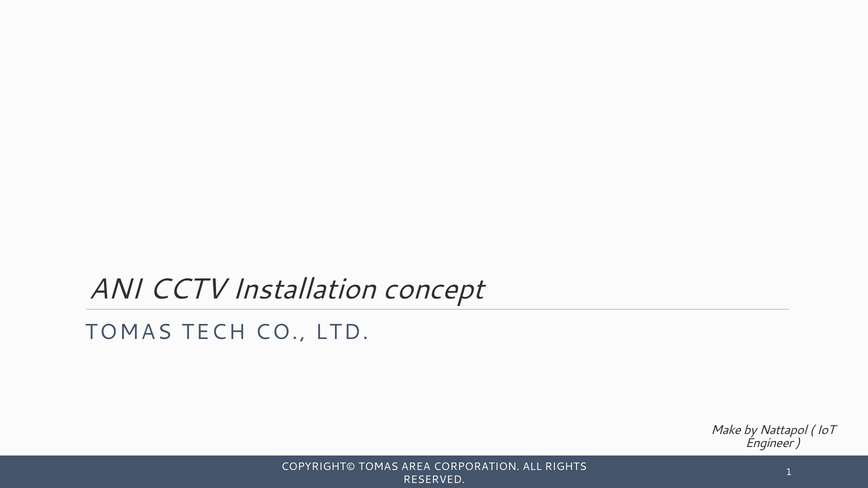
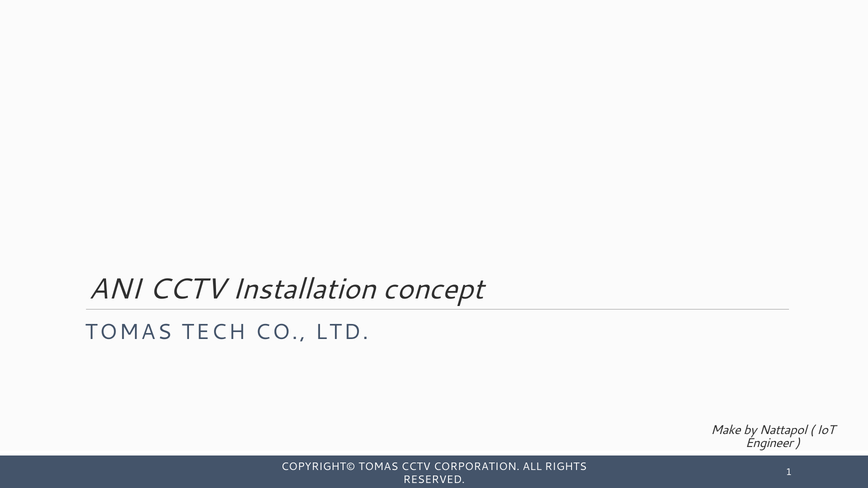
TOMAS AREA: AREA -> CCTV (416, 467)
